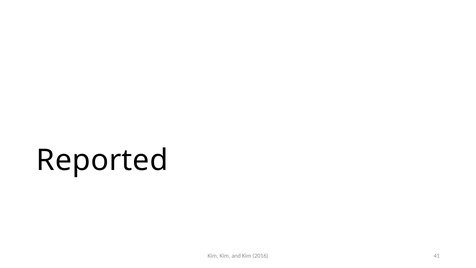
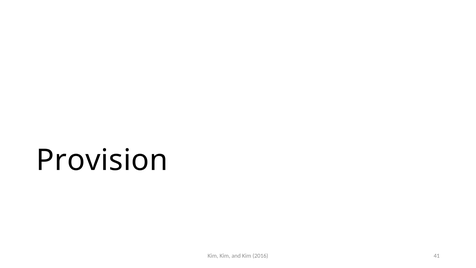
Reported: Reported -> Provision (102, 160)
